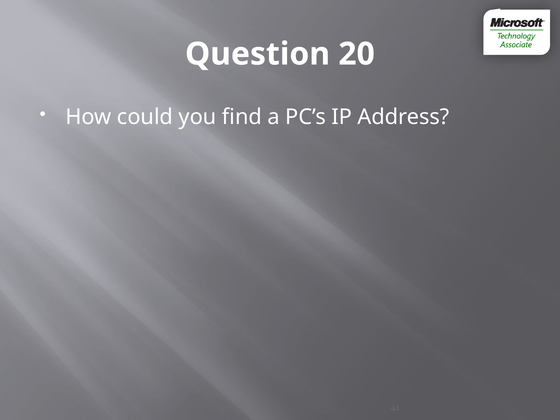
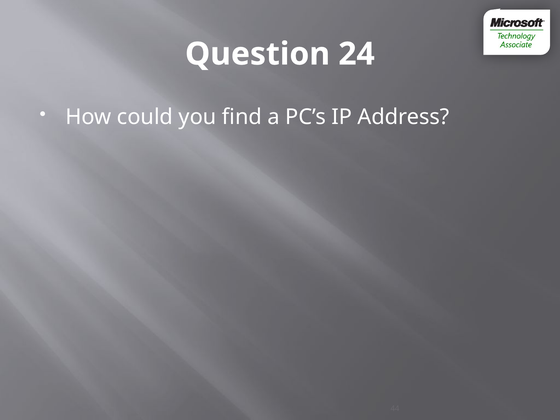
20: 20 -> 24 (357, 54)
